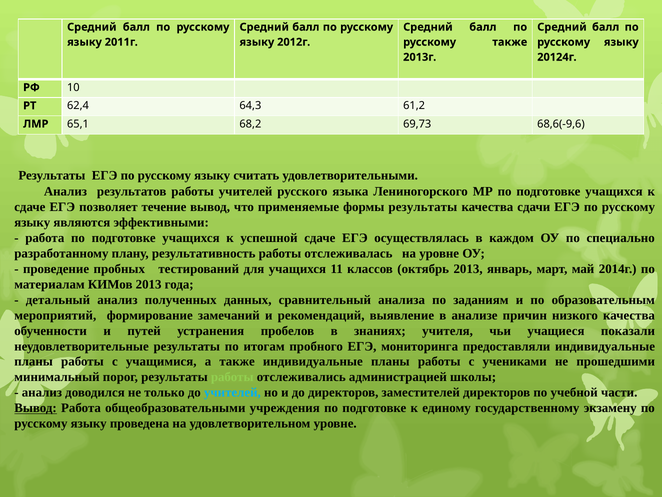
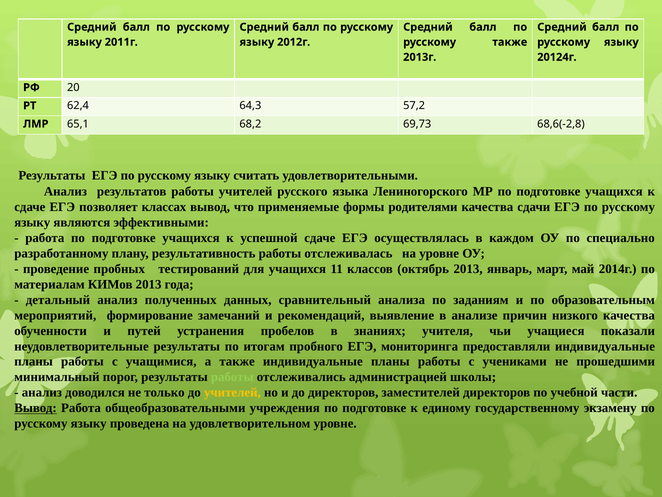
10: 10 -> 20 (73, 87)
61,2: 61,2 -> 57,2 (414, 106)
68,6(-9,6: 68,6(-9,6 -> 68,6(-2,8 (561, 124)
течение: течение -> классах (164, 207)
формы результаты: результаты -> родителями (423, 207)
учителей colour: light blue -> yellow (232, 392)
